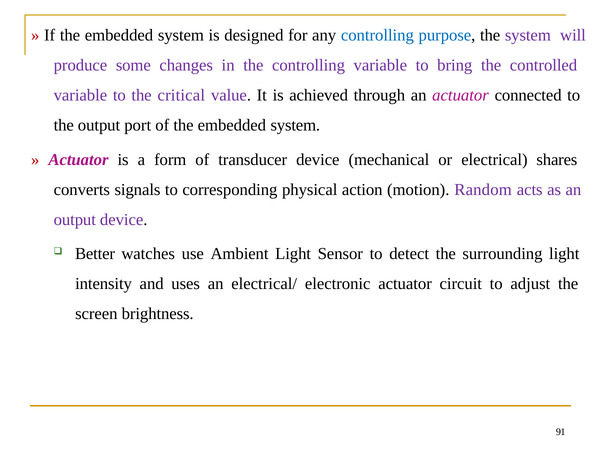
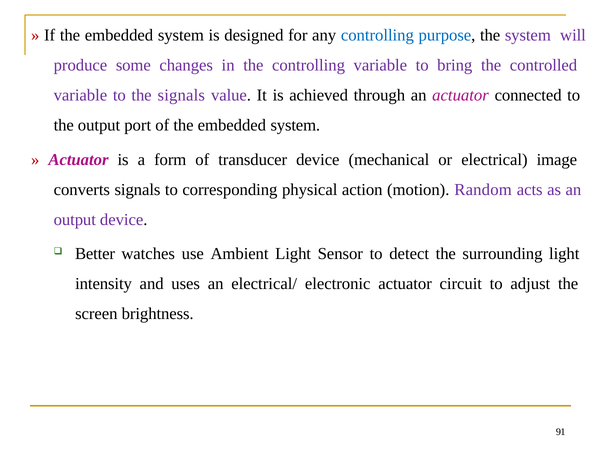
the critical: critical -> signals (181, 95)
shares: shares -> image (557, 159)
